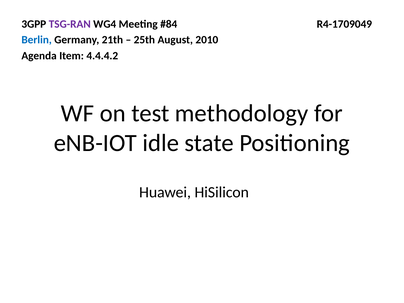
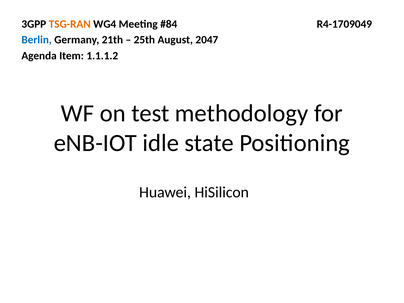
TSG-RAN colour: purple -> orange (70, 24)
2010: 2010 -> 2047 (207, 40)
4.4.4.2: 4.4.4.2 -> 1.1.1.2 (102, 56)
